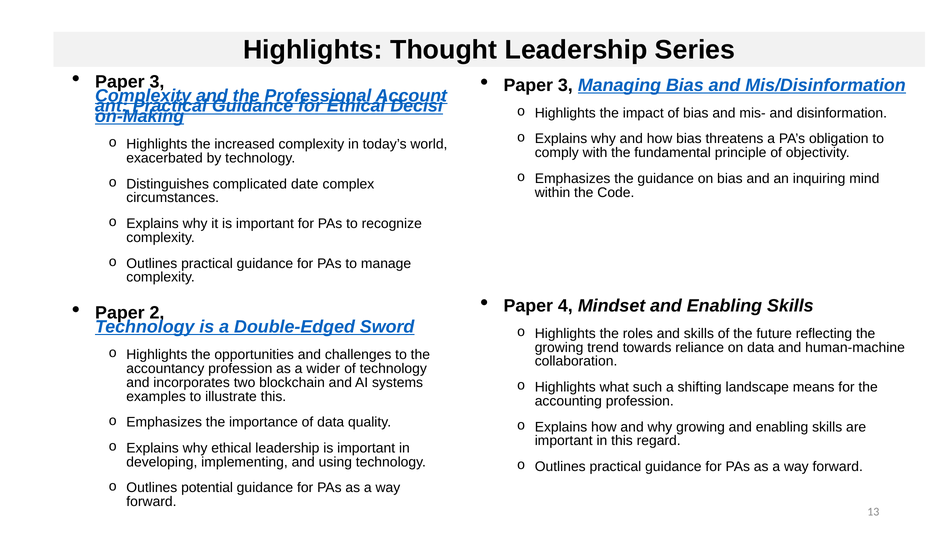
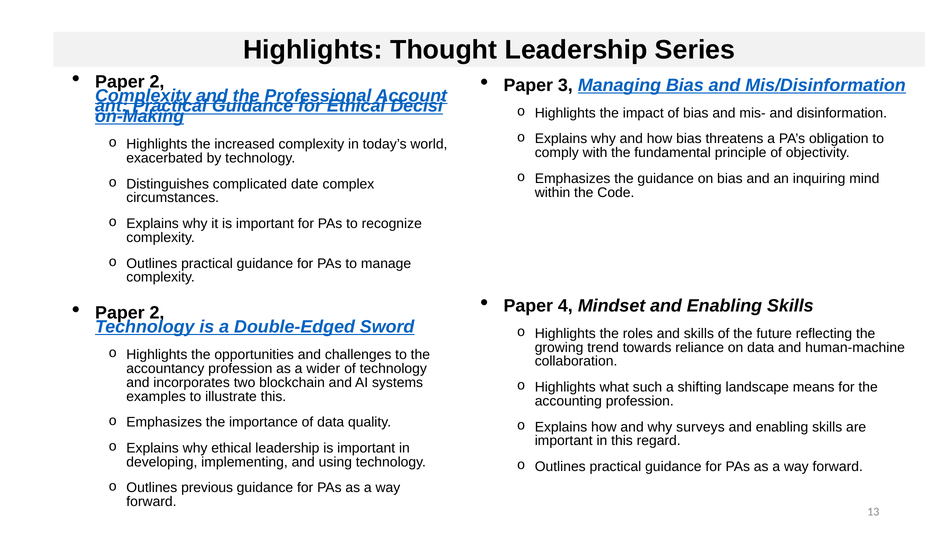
3: 3 -> 2 (157, 82)
why growing: growing -> surveys (700, 427)
potential: potential -> previous (207, 487)
